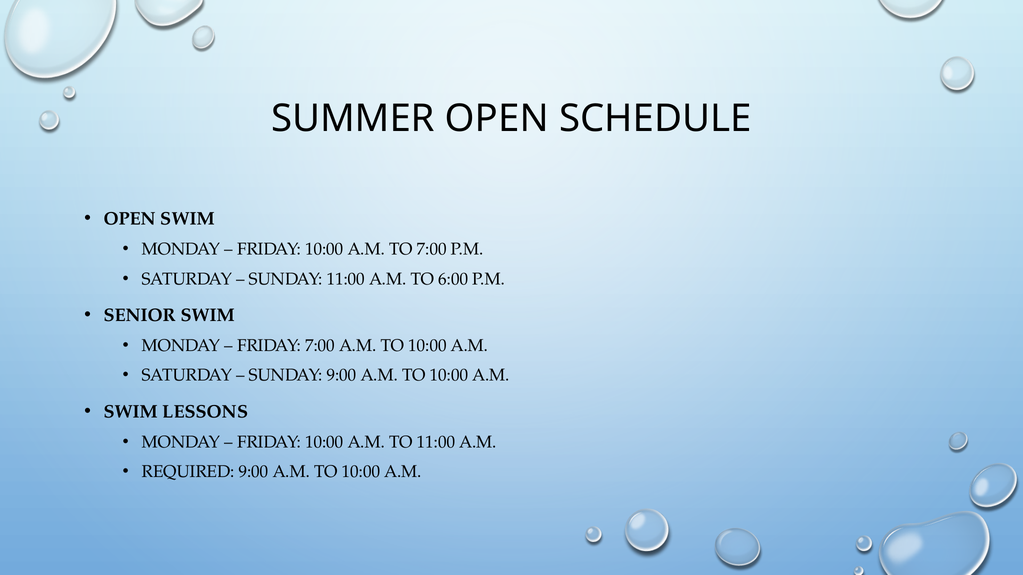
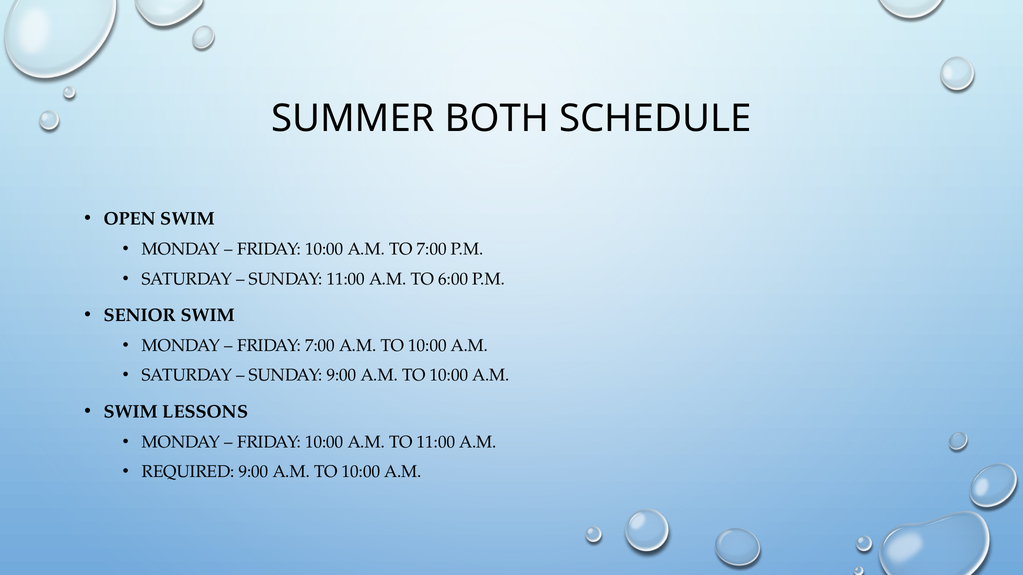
SUMMER OPEN: OPEN -> BOTH (497, 119)
